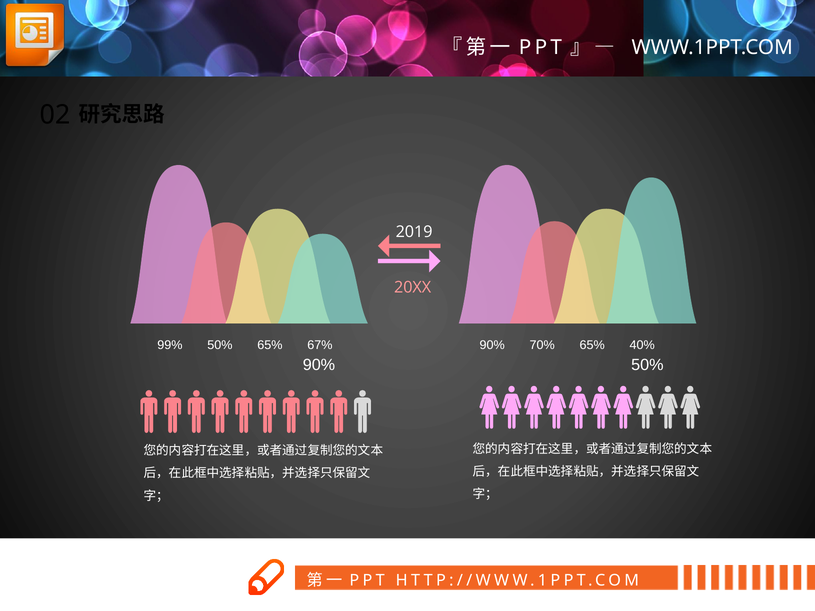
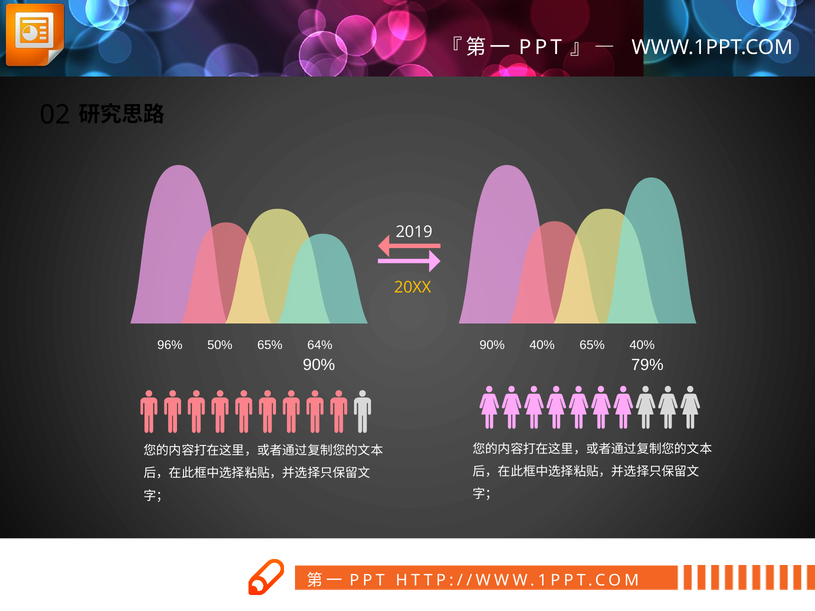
20XX colour: pink -> yellow (413, 288)
99%: 99% -> 96% (170, 345)
67%: 67% -> 64% (320, 345)
90% 70%: 70% -> 40% (542, 345)
90% 50%: 50% -> 79% (647, 365)
